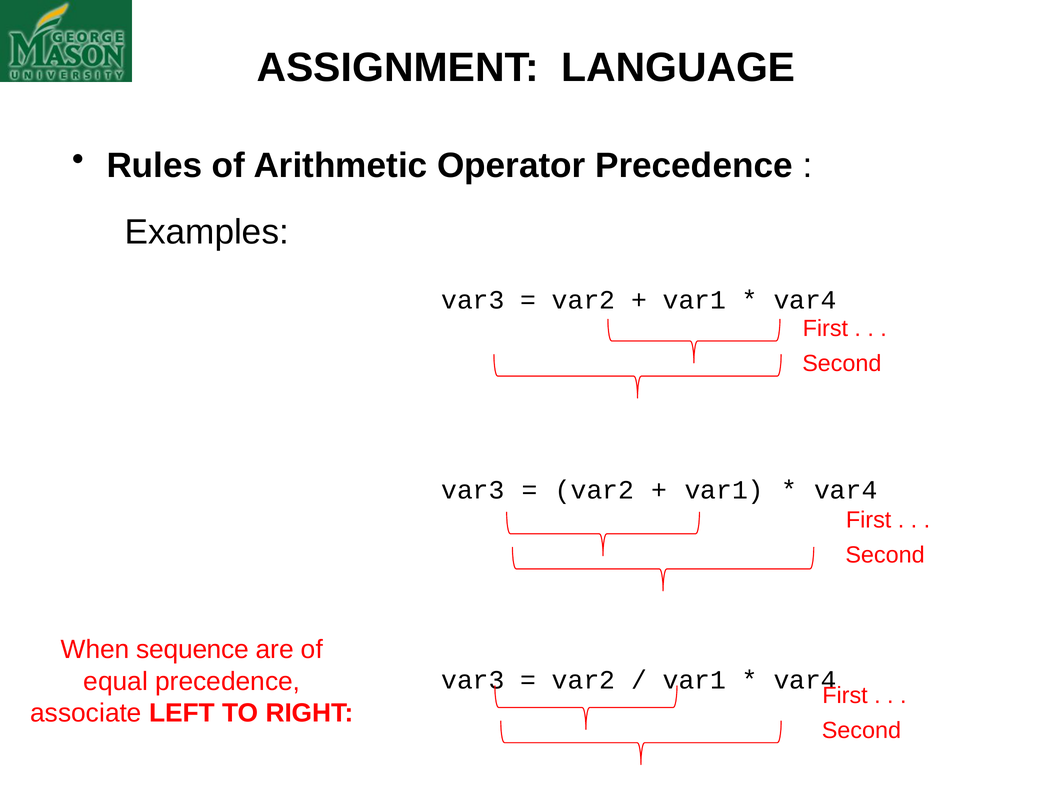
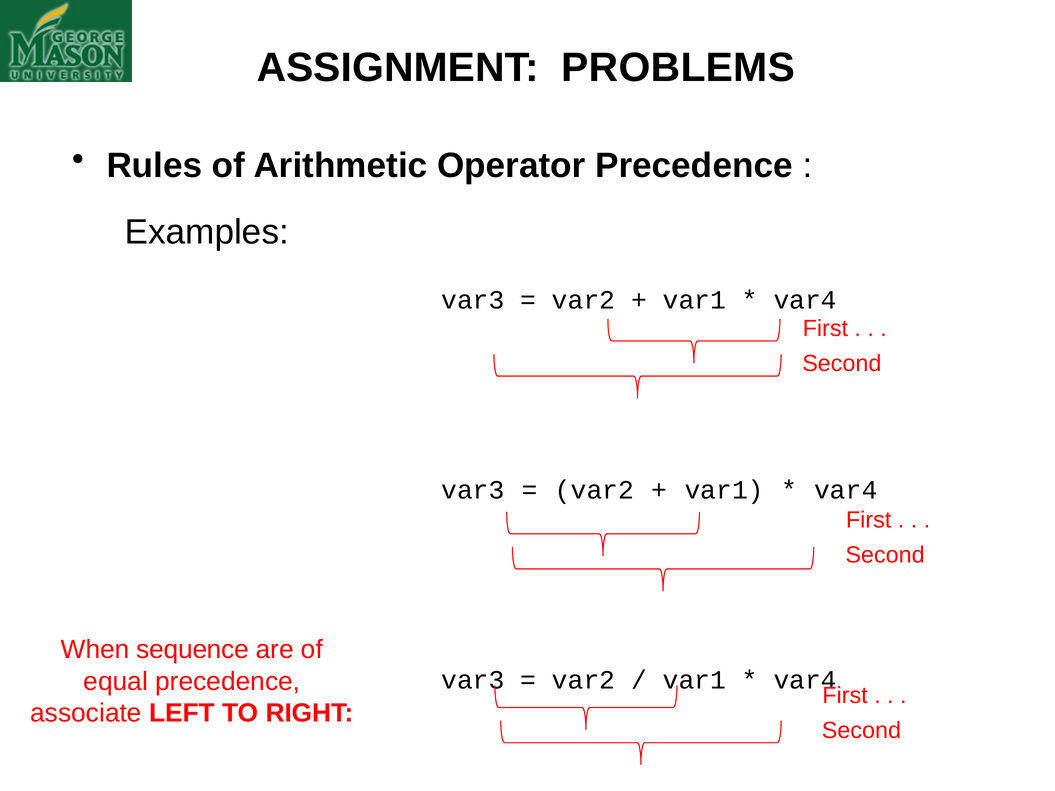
LANGUAGE: LANGUAGE -> PROBLEMS (678, 68)
